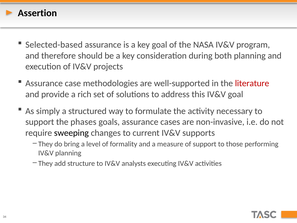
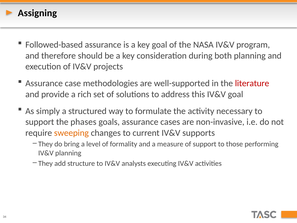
Assertion: Assertion -> Assigning (37, 13)
Selected-based: Selected-based -> Followed-based (54, 45)
sweeping colour: black -> orange (71, 133)
